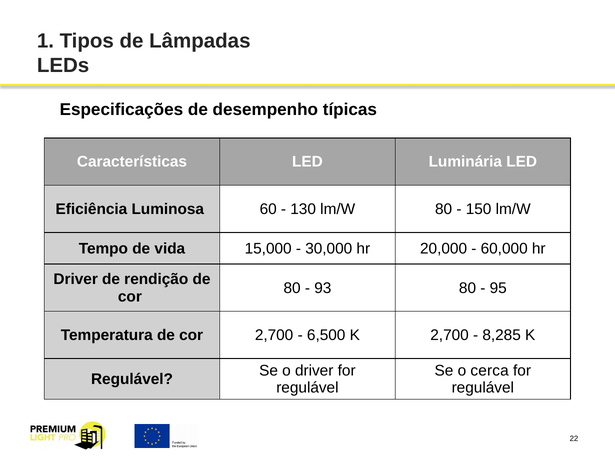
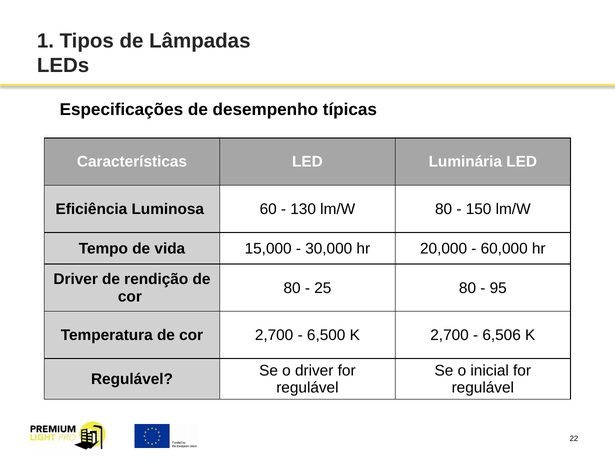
93: 93 -> 25 (323, 288)
8,285: 8,285 -> 6,506 (502, 335)
cerca: cerca -> inicial (490, 371)
